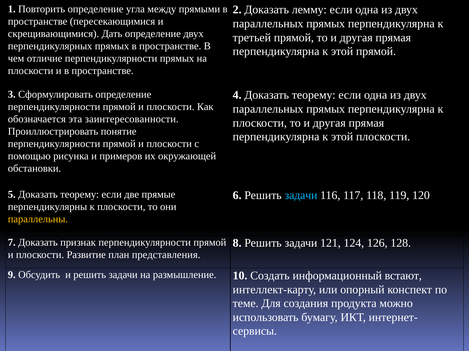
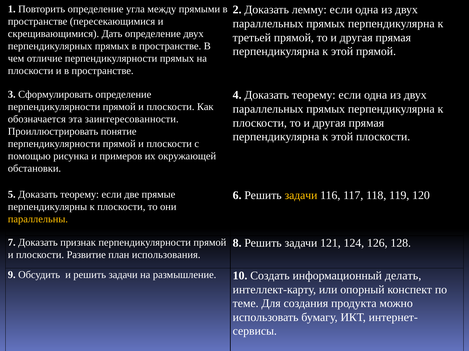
задачи colour: light blue -> yellow (301, 196)
представления: представления -> использования (166, 255)
встают: встают -> делать (403, 276)
